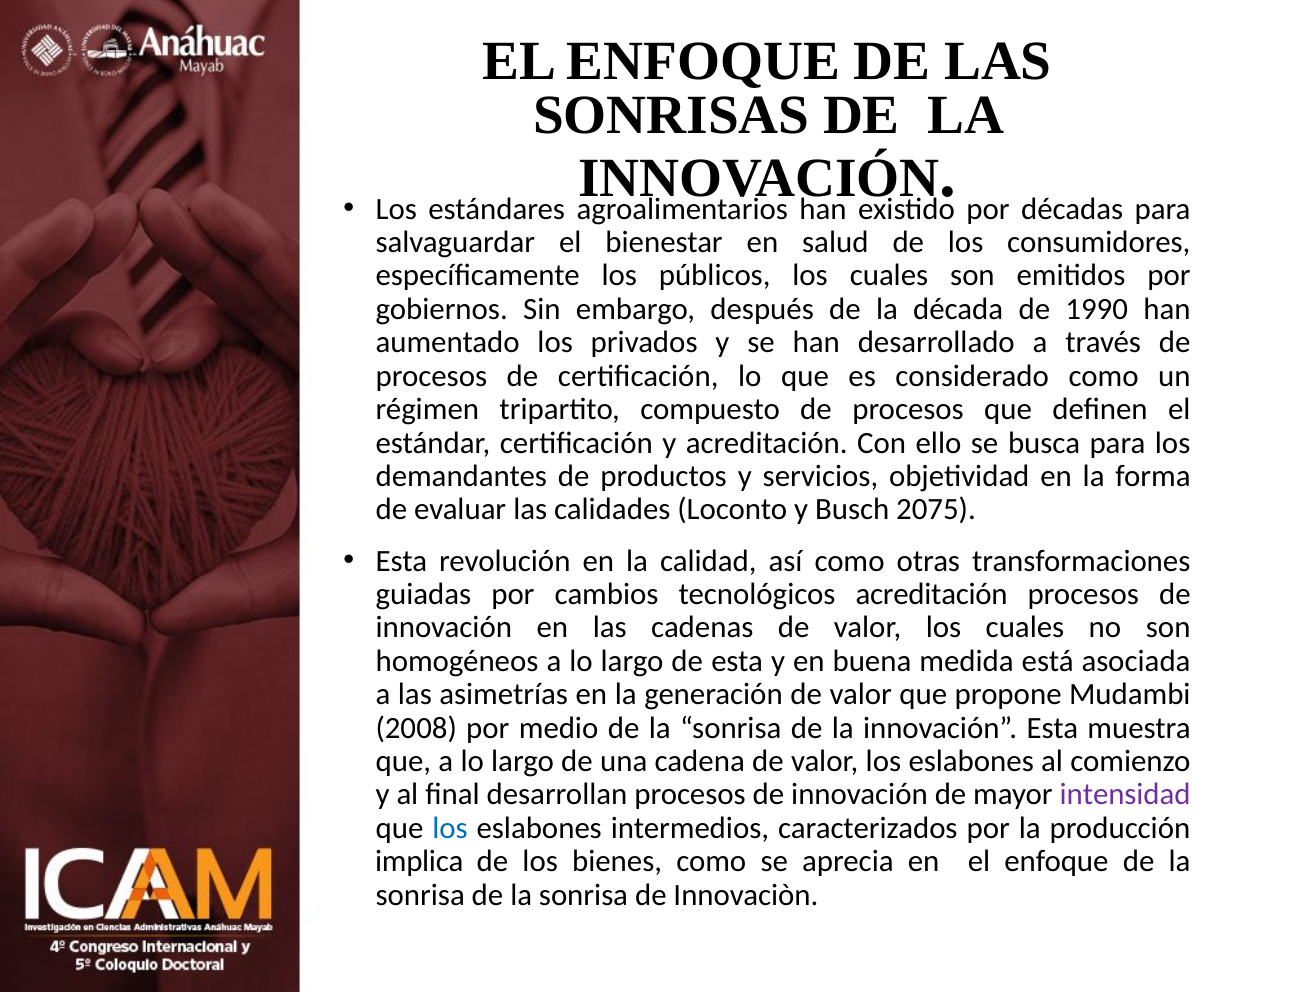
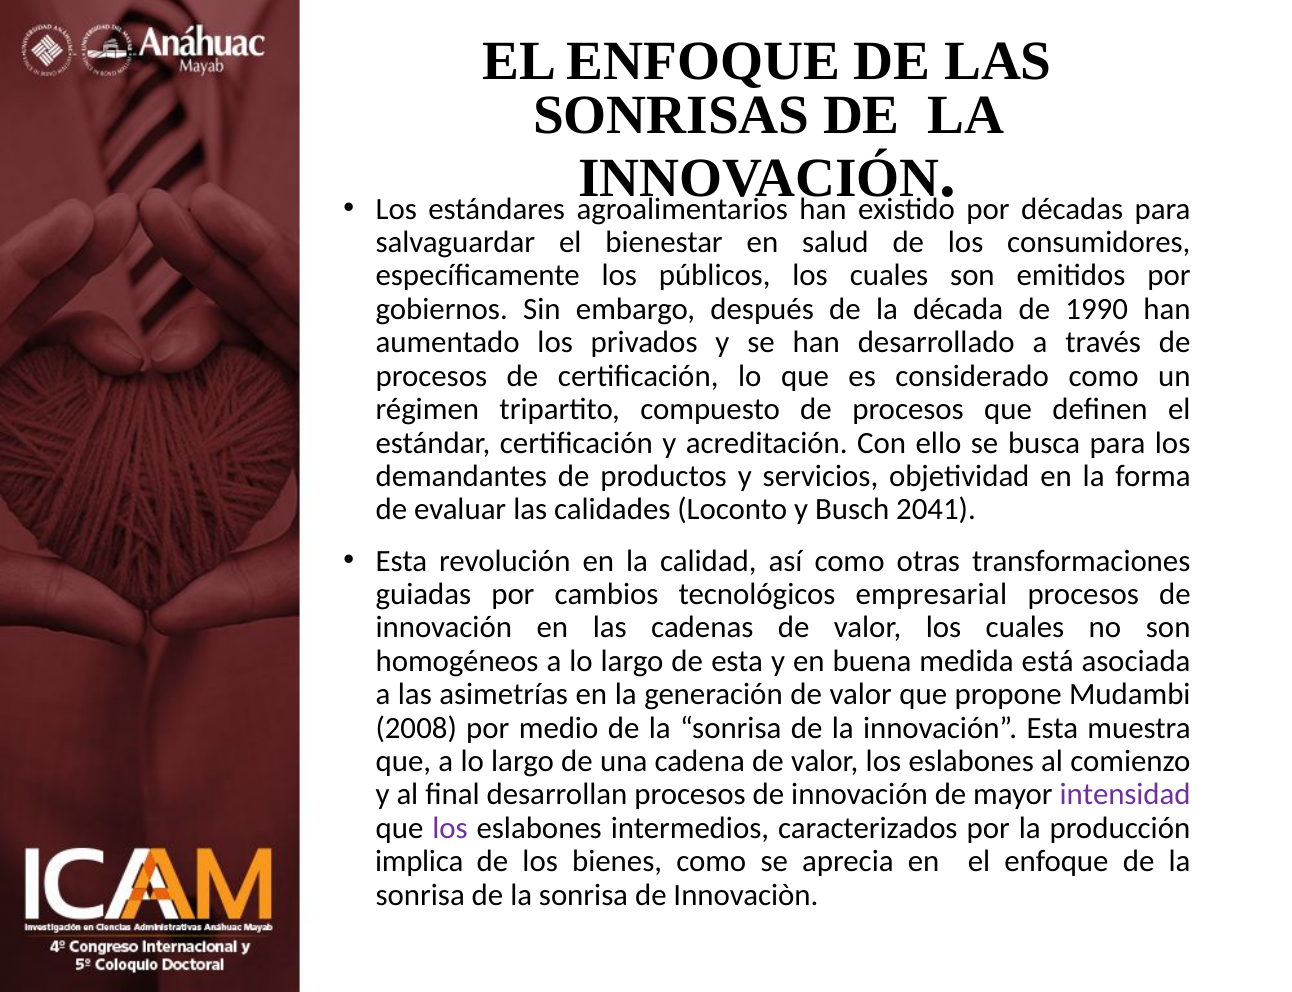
2075: 2075 -> 2041 (936, 510)
tecnológicos acreditación: acreditación -> empresarial (931, 594)
los colour: blue -> purple (450, 828)
